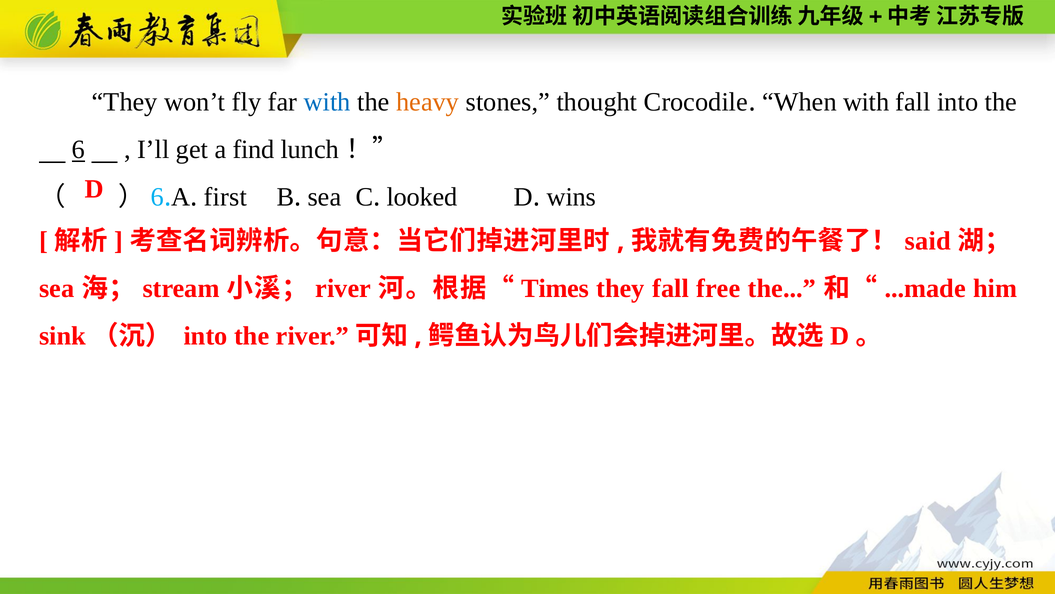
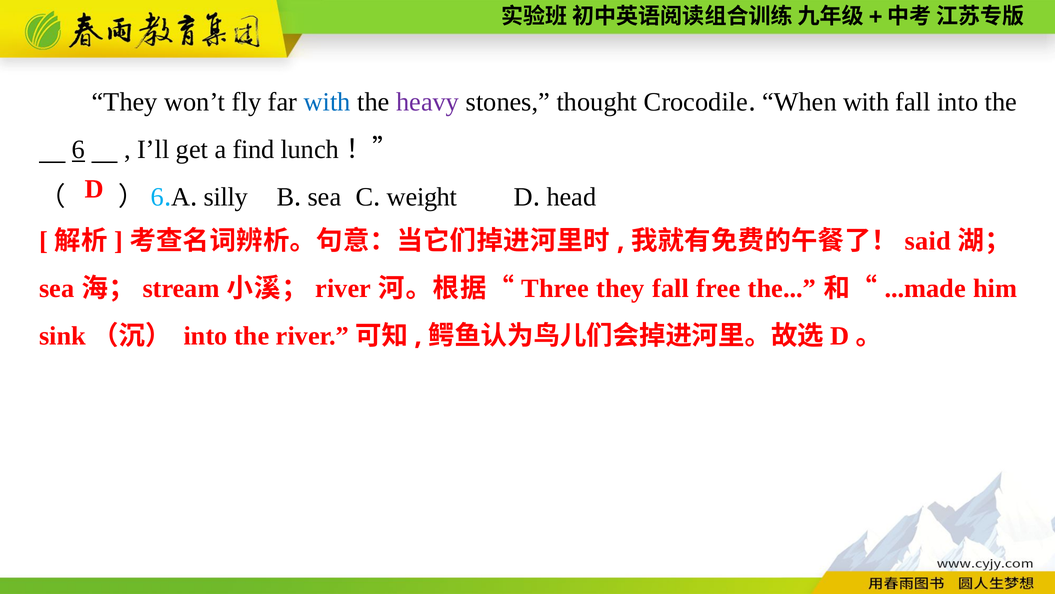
heavy colour: orange -> purple (428, 102)
first: first -> silly (226, 197)
looked: looked -> weight (422, 197)
wins: wins -> head (571, 197)
Times: Times -> Three (555, 288)
